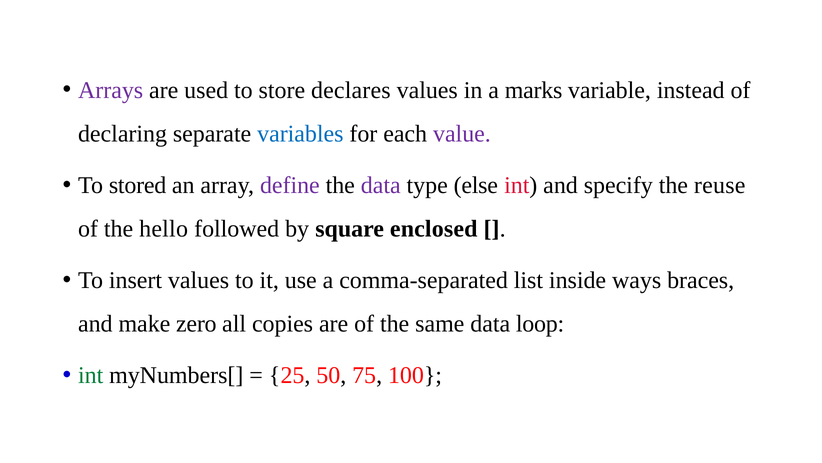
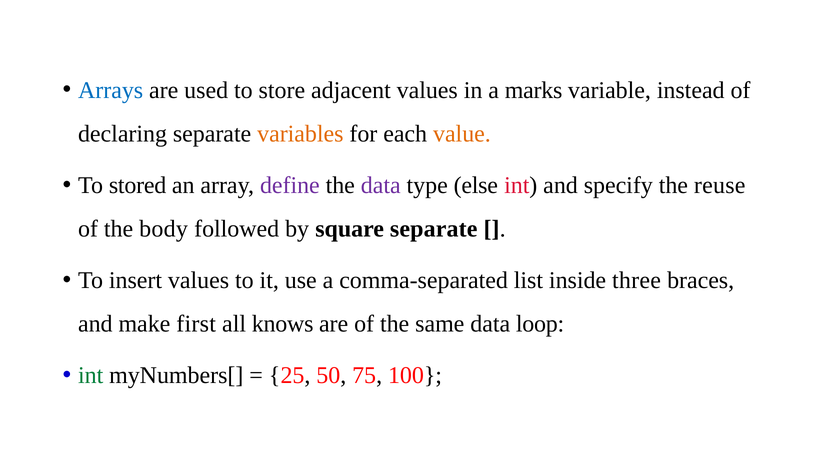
Arrays colour: purple -> blue (111, 90)
declares: declares -> adjacent (351, 90)
variables colour: blue -> orange (300, 133)
value colour: purple -> orange (462, 133)
hello: hello -> body (164, 228)
square enclosed: enclosed -> separate (434, 228)
ways: ways -> three (637, 280)
zero: zero -> first (196, 323)
copies: copies -> knows (283, 323)
